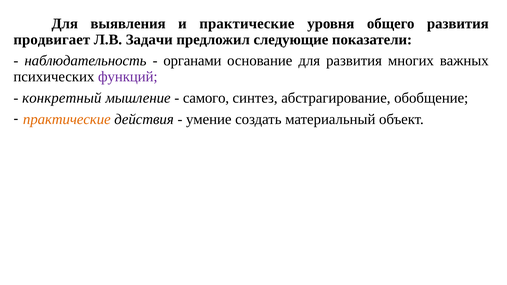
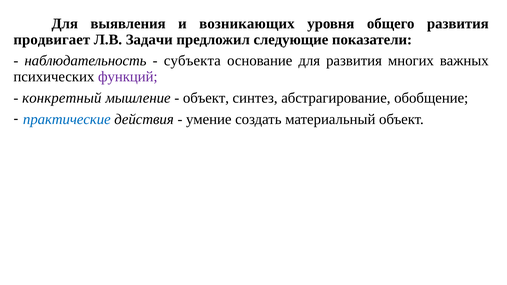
и практические: практические -> возникающих (247, 24)
органами: органами -> субъекта (192, 61)
самого: самого -> объект (206, 98)
практические colour: orange -> blue (67, 119)
